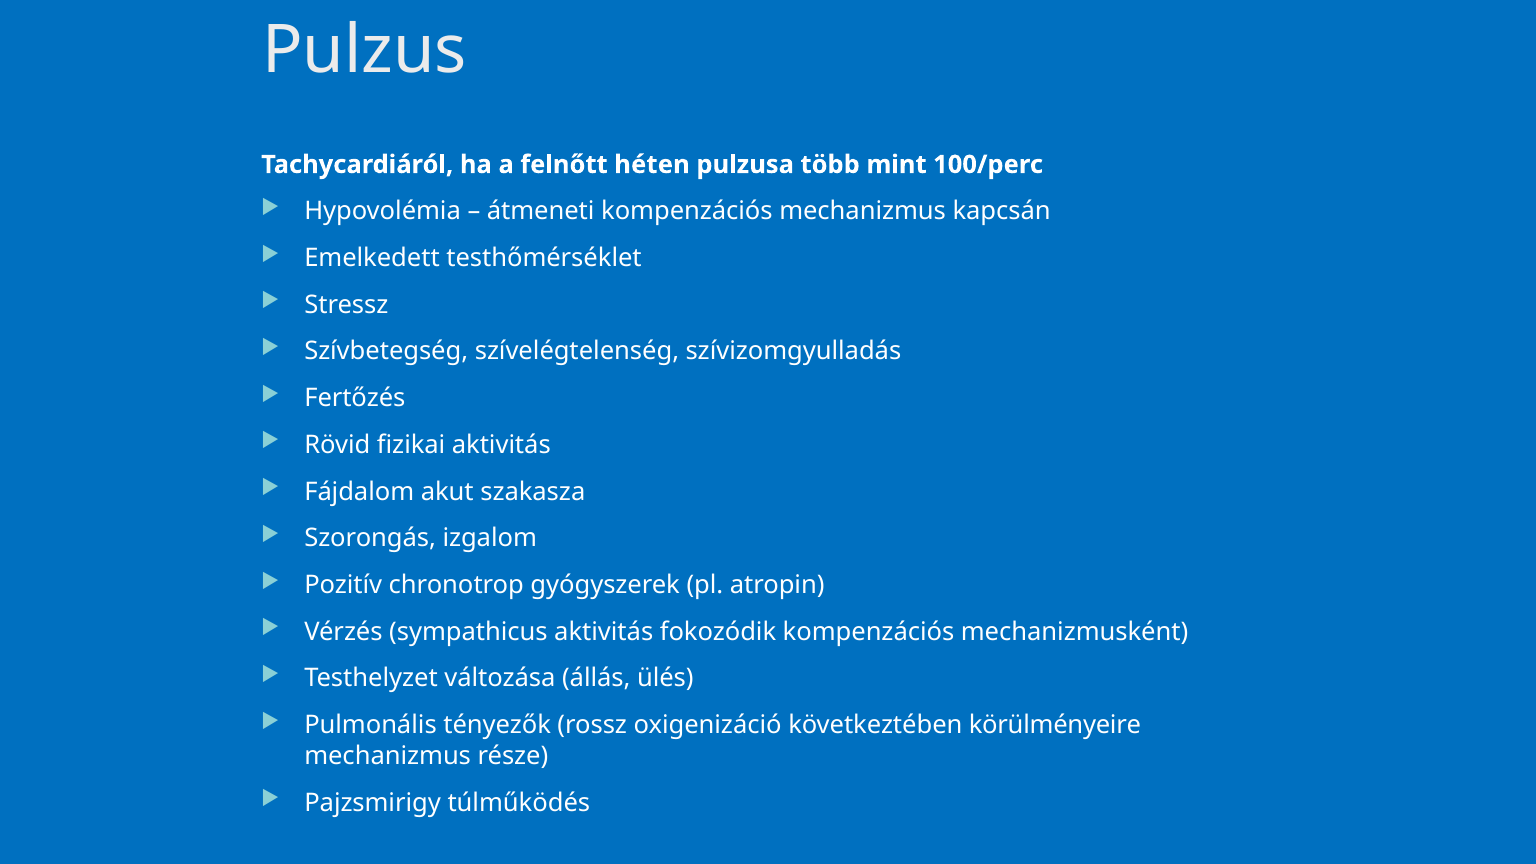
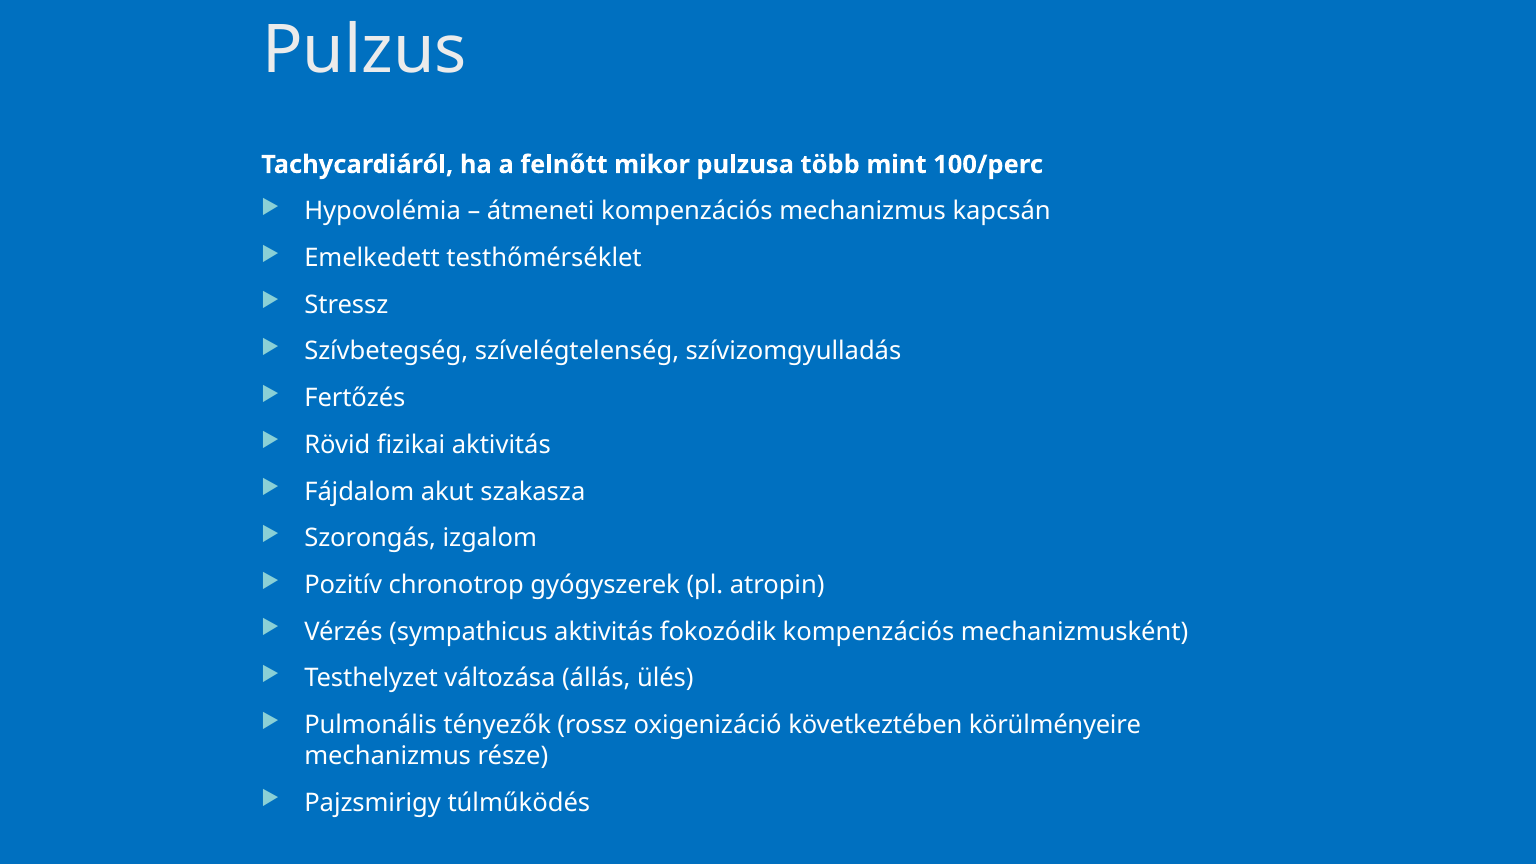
héten: héten -> mikor (652, 165)
